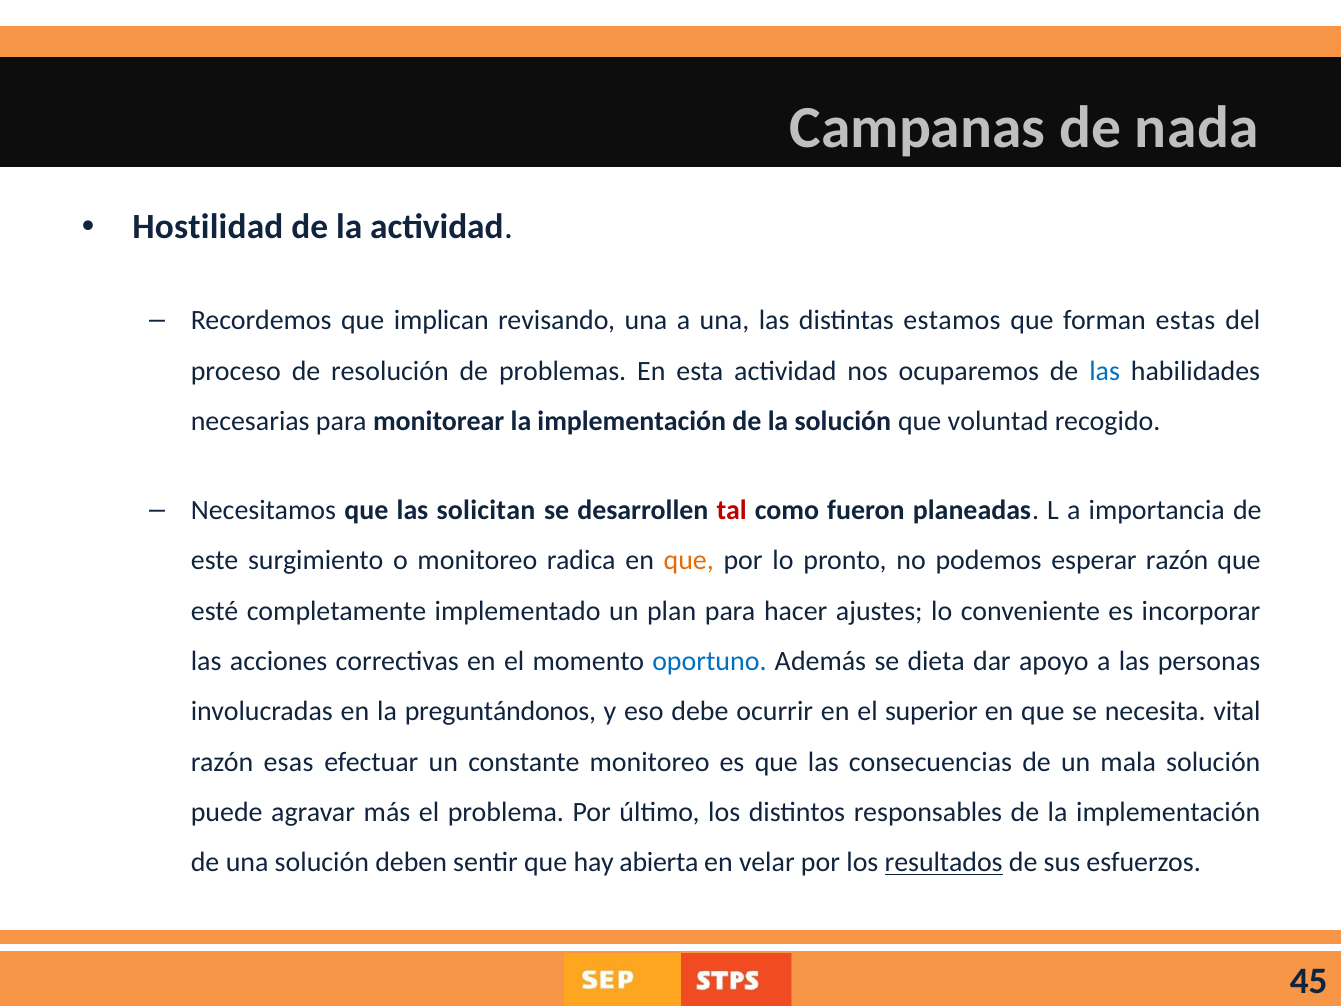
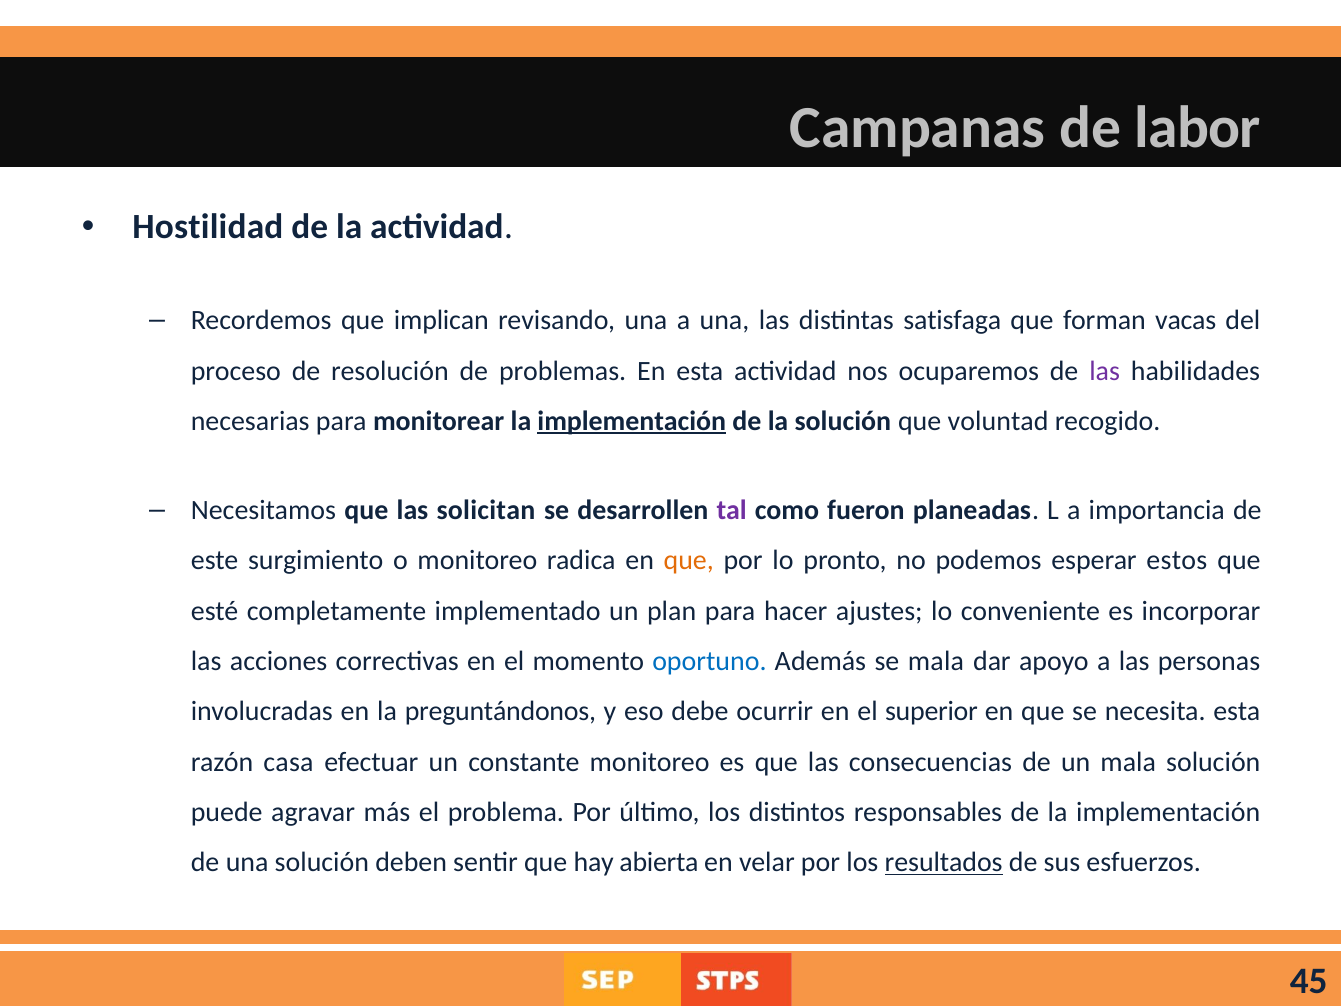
nada: nada -> labor (1198, 128)
estamos: estamos -> satisfaga (952, 320)
estas: estas -> vacas (1186, 320)
las colour: blue -> purple (1105, 371)
implementación underline: none -> present (632, 421)
tal colour: red -> purple (732, 510)
esperar razón: razón -> estos (1177, 561)
se dieta: dieta -> mala (936, 661)
necesita vital: vital -> esta (1237, 711)
esas: esas -> casa (289, 762)
